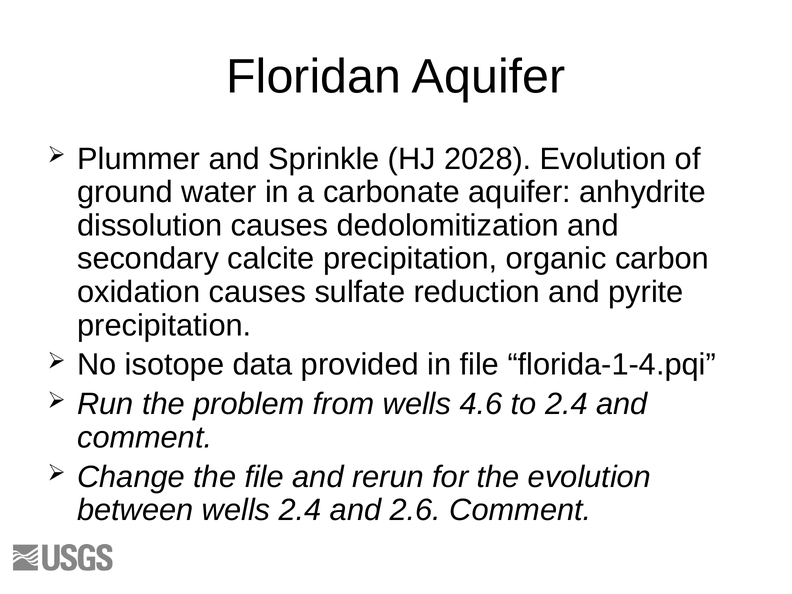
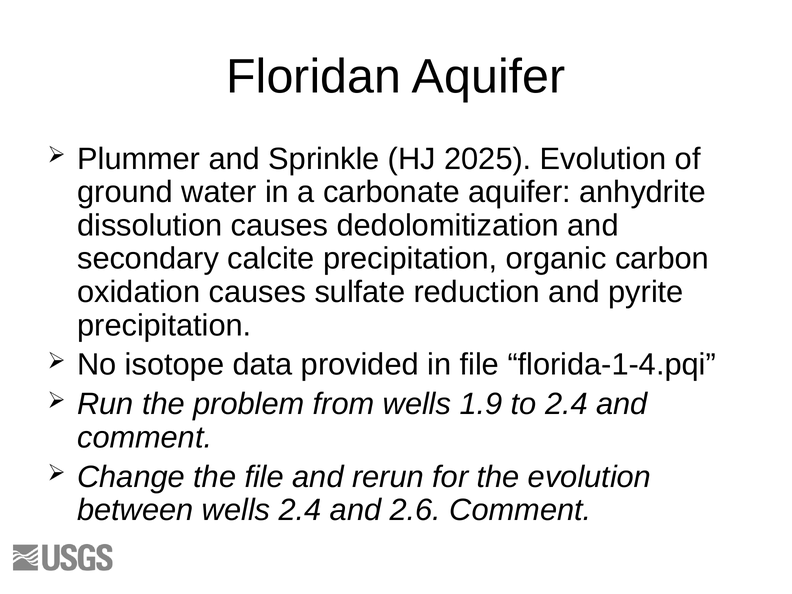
2028: 2028 -> 2025 (488, 159)
4.6: 4.6 -> 1.9 (481, 404)
